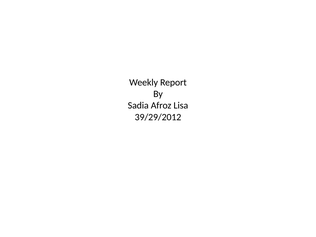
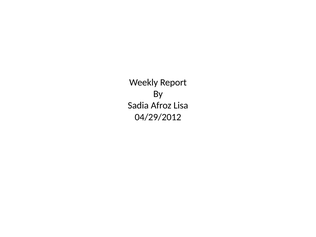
39/29/2012: 39/29/2012 -> 04/29/2012 (158, 117)
